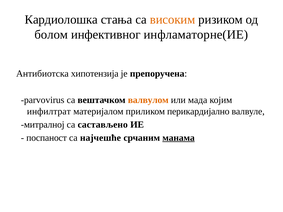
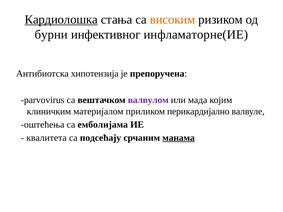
Кардиолошка underline: none -> present (61, 20)
болом: болом -> бурни (51, 35)
валвулом colour: orange -> purple (148, 100)
инфилтрат: инфилтрат -> клиничким (49, 111)
митралној: митралној -> оштећења (43, 125)
састављено: састављено -> емболијама (103, 125)
поспаност: поспаност -> квалитета (47, 138)
најчешће: најчешће -> подсећају (101, 138)
